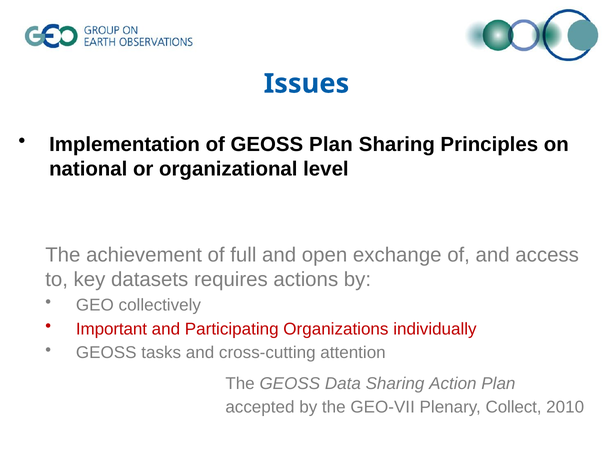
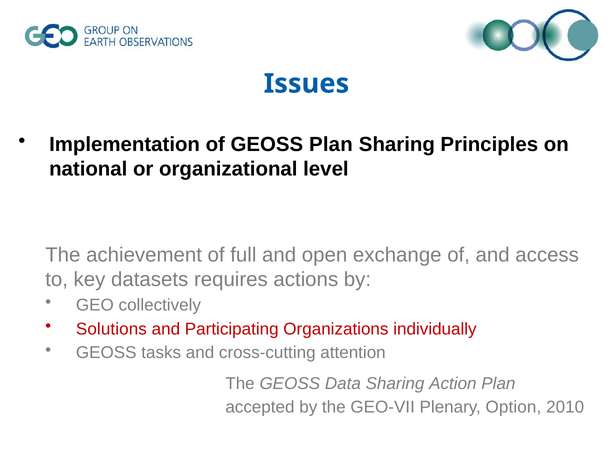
Important: Important -> Solutions (111, 329)
Collect: Collect -> Option (513, 407)
